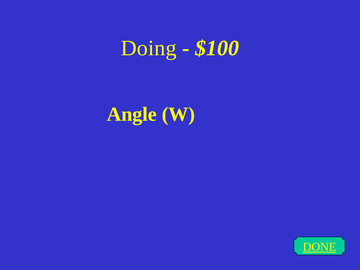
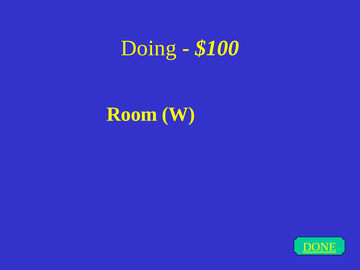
Angle: Angle -> Room (132, 114)
